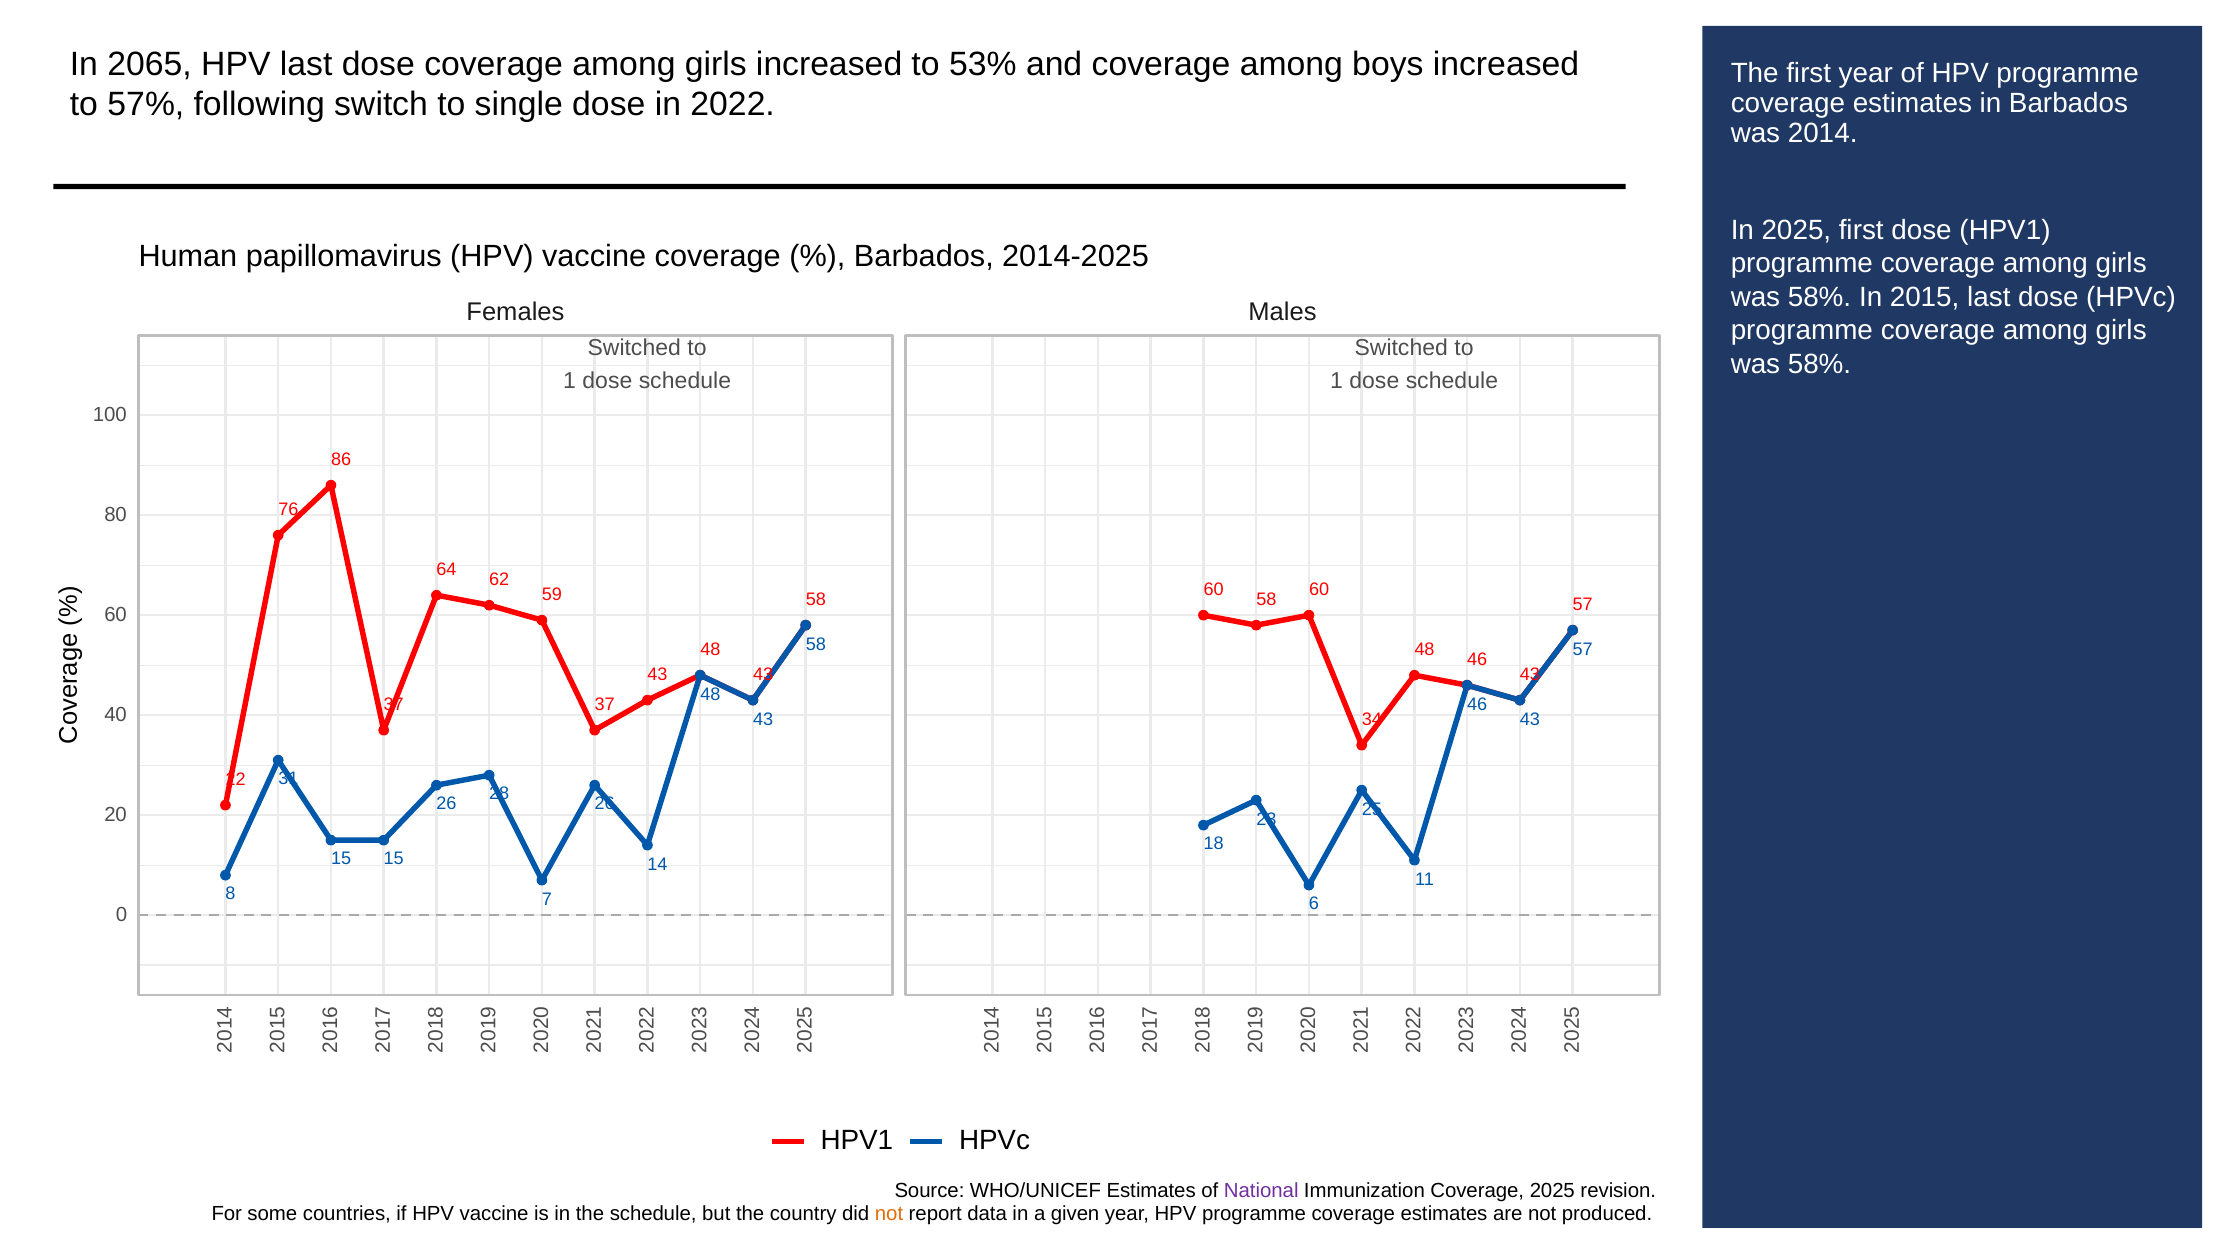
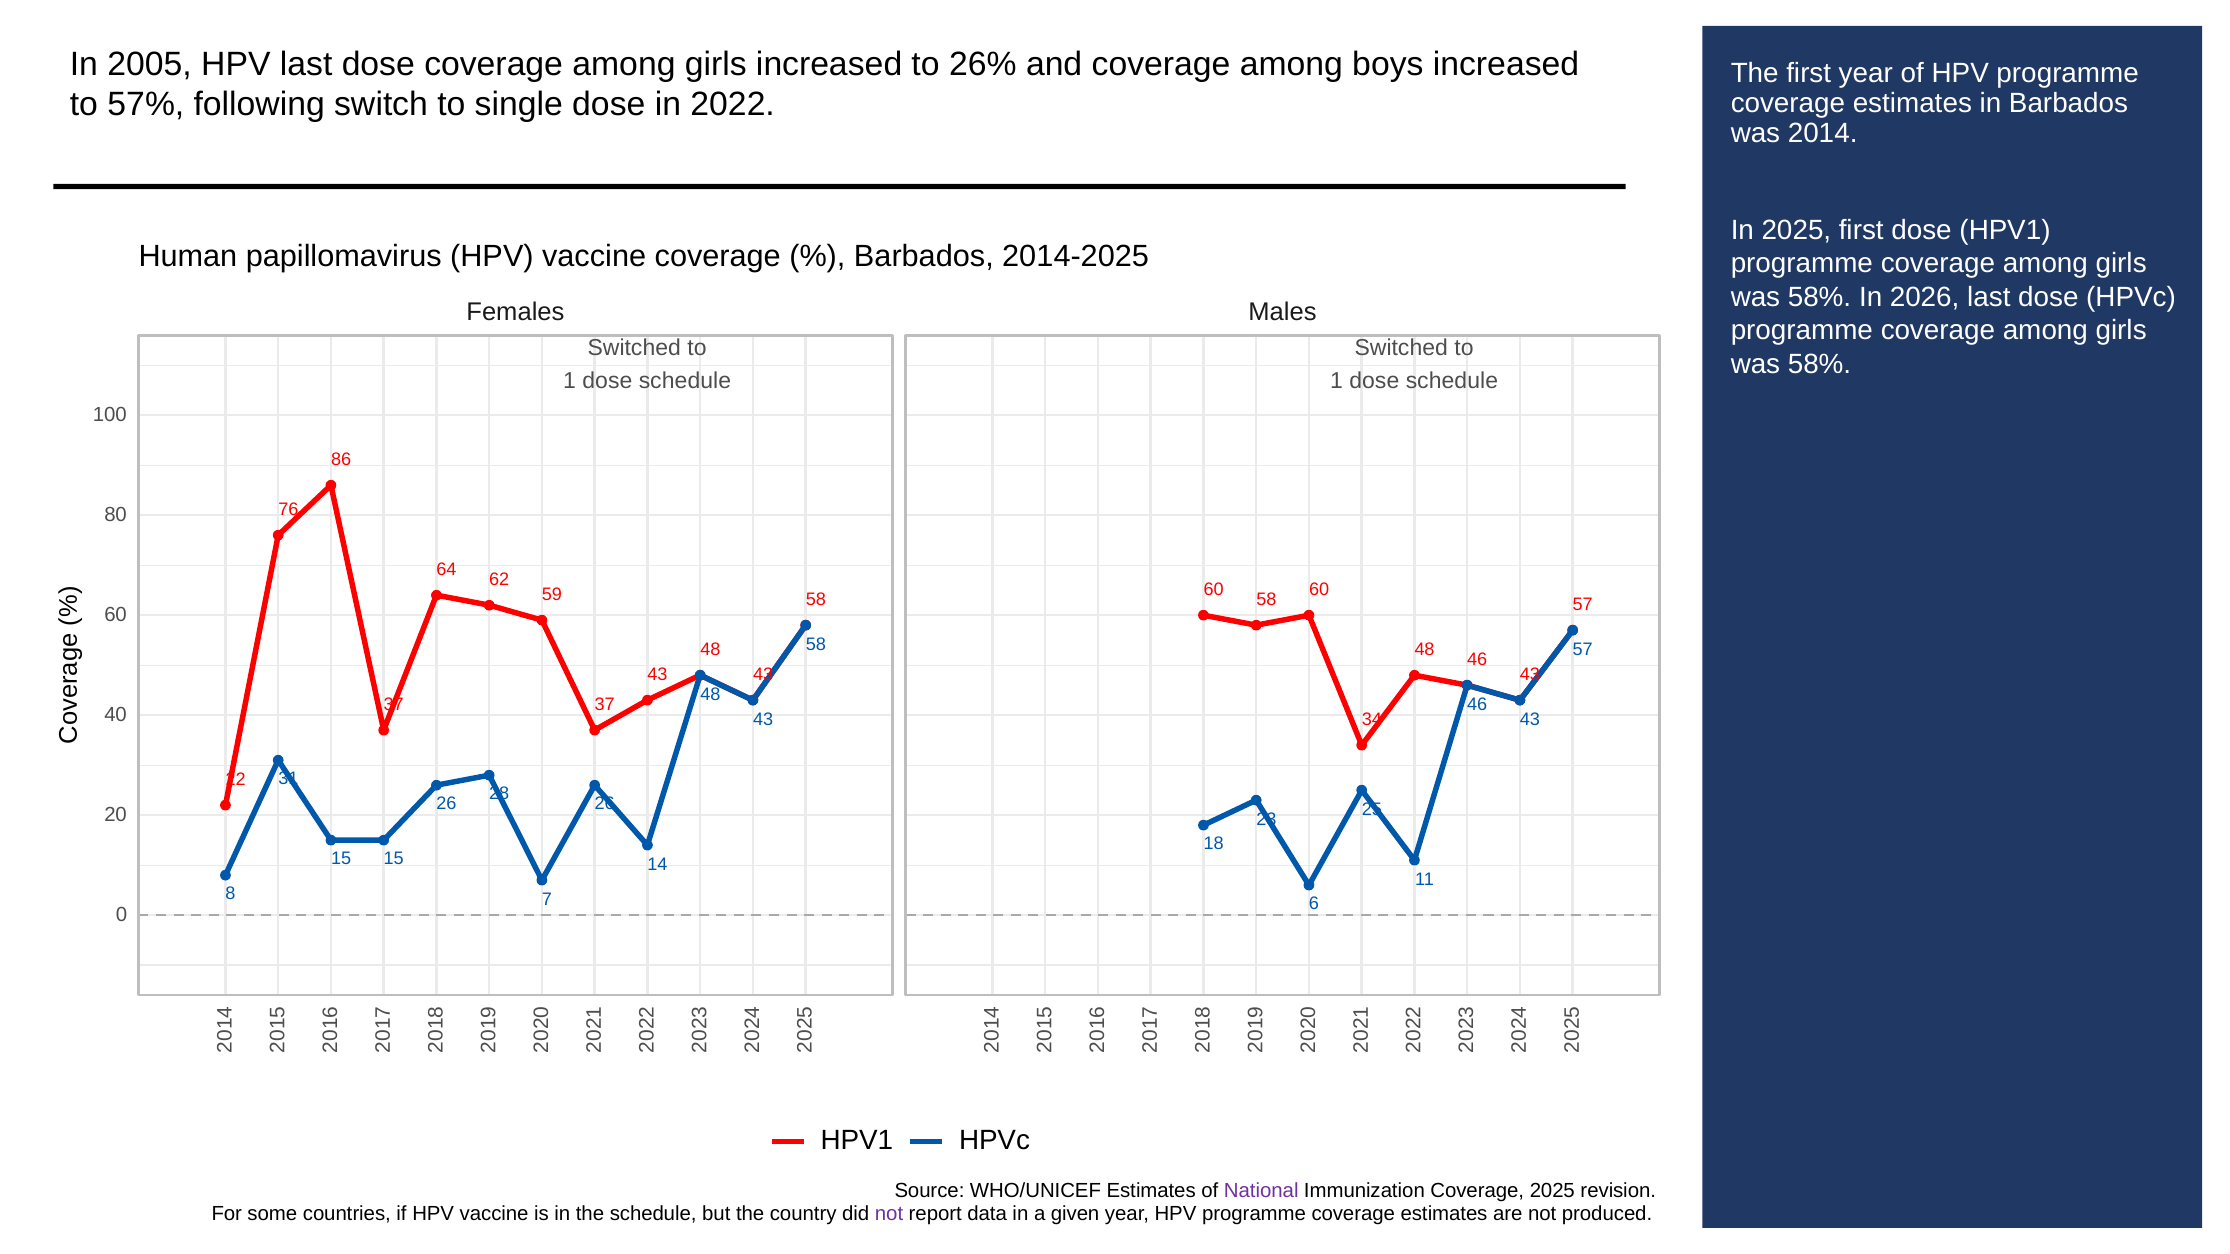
2065: 2065 -> 2005 (150, 64)
53%: 53% -> 26% (983, 64)
2015: 2015 -> 2026 (1925, 297)
not colour: orange -> purple (889, 1214)
